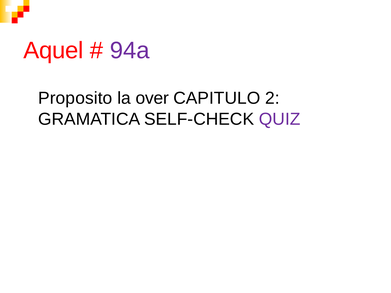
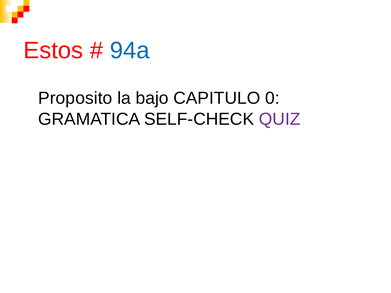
Aquel: Aquel -> Estos (53, 51)
94a colour: purple -> blue (130, 51)
over: over -> bajo (152, 98)
2: 2 -> 0 (272, 98)
